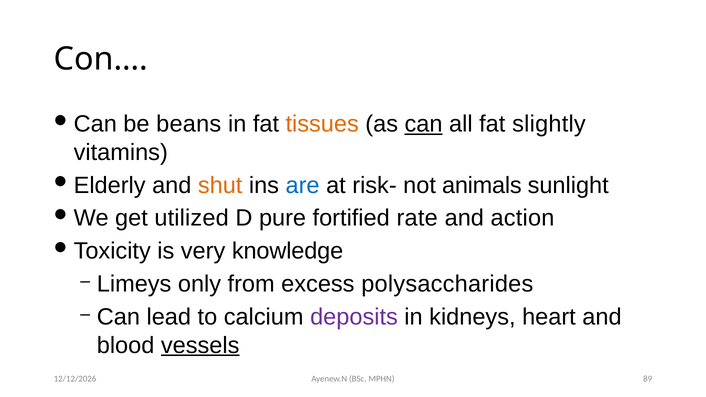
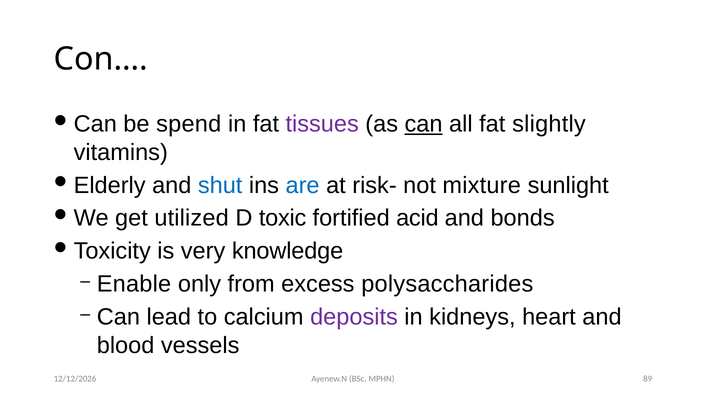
beans: beans -> spend (189, 124)
tissues colour: orange -> purple (322, 124)
shut colour: orange -> blue (220, 185)
animals: animals -> mixture (482, 185)
pure: pure -> toxic (283, 218)
rate: rate -> acid (417, 218)
action: action -> bonds (523, 218)
Limeys: Limeys -> Enable (134, 284)
vessels underline: present -> none (200, 345)
